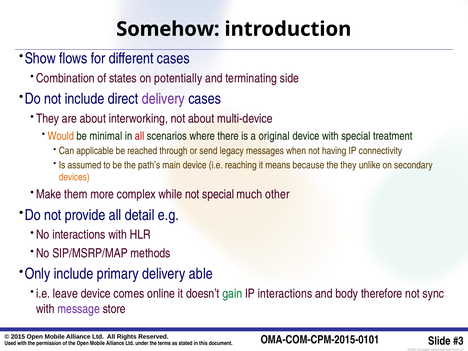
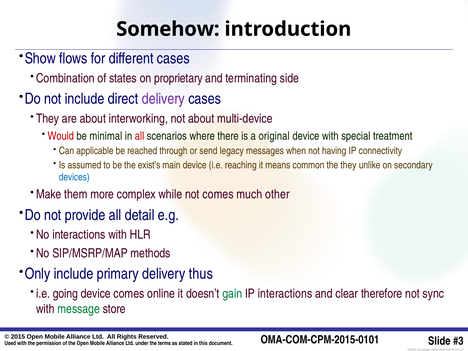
potentially: potentially -> proprietary (178, 78)
Would colour: orange -> red (61, 136)
path’s: path’s -> exist’s (149, 165)
because: because -> common (308, 165)
devices colour: orange -> blue (74, 177)
not special: special -> comes (218, 194)
able: able -> thus (201, 274)
leave: leave -> going (65, 294)
body: body -> clear (347, 294)
message colour: purple -> green (79, 309)
